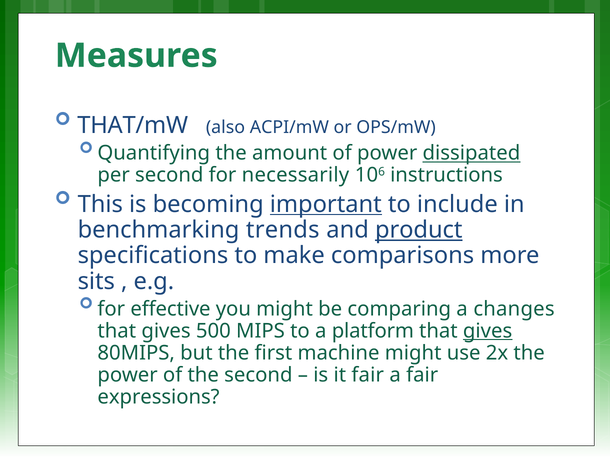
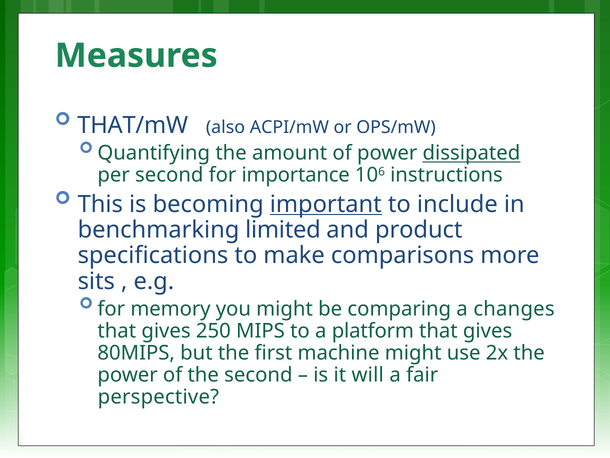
necessarily: necessarily -> importance (296, 175)
trends: trends -> limited (283, 230)
product underline: present -> none (419, 230)
effective: effective -> memory (170, 309)
500: 500 -> 250 (213, 331)
gives underline: present -> none (488, 331)
it fair: fair -> will (368, 374)
expressions: expressions -> perspective (158, 396)
